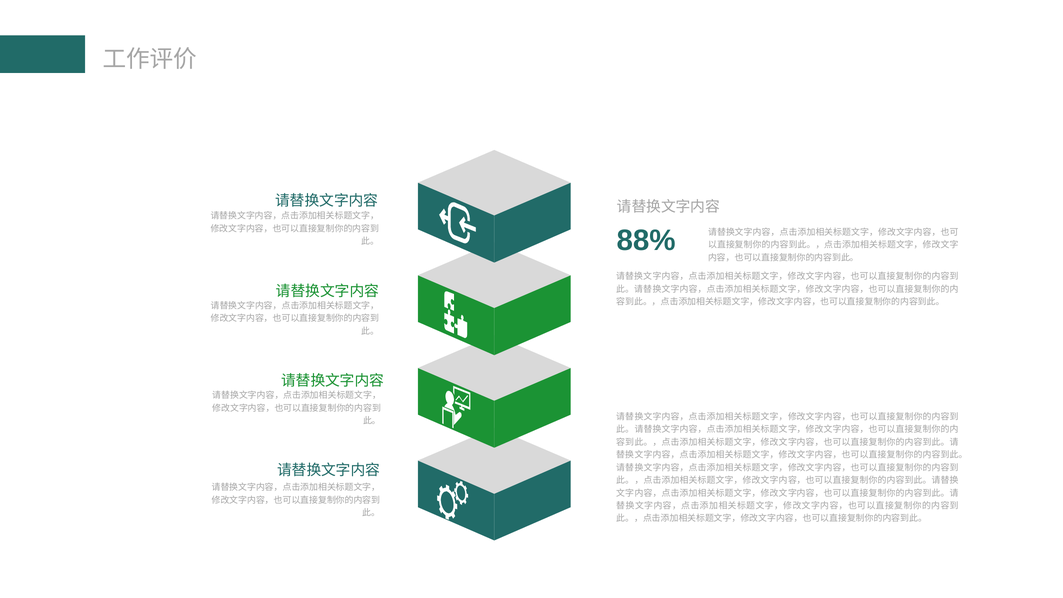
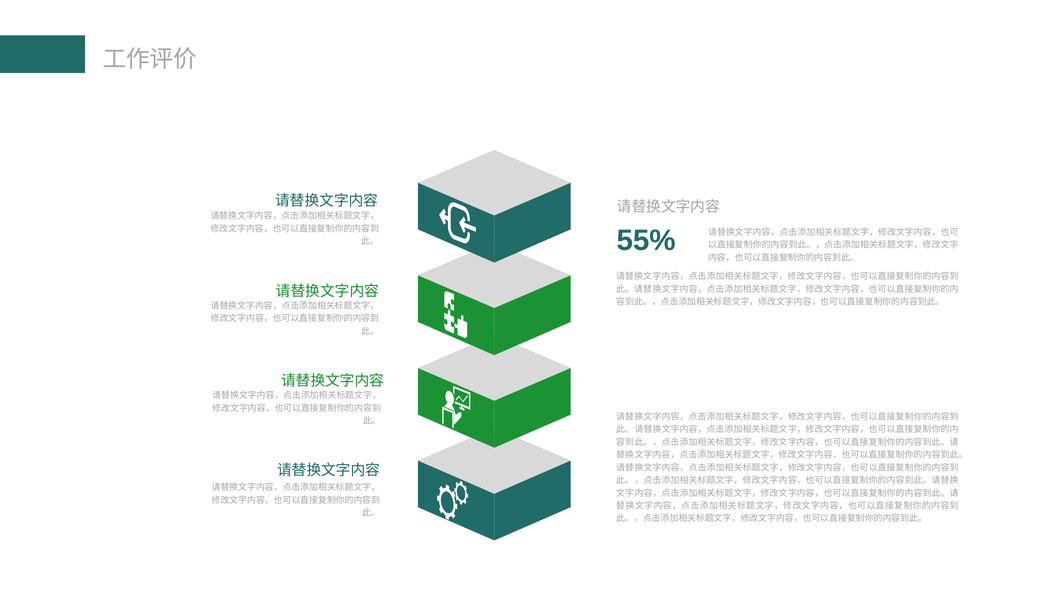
88%: 88% -> 55% (646, 240)
